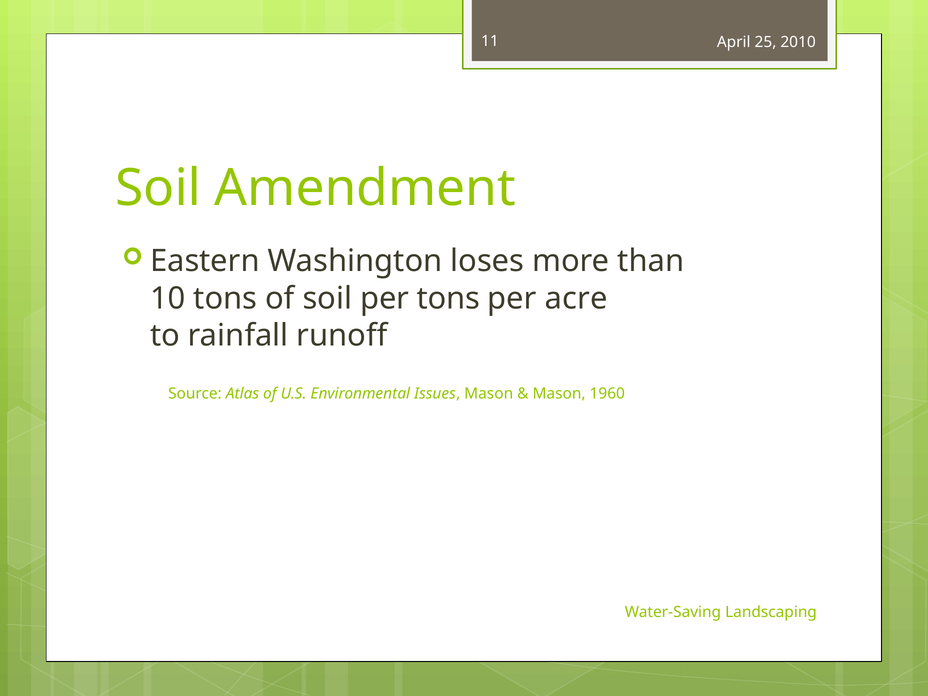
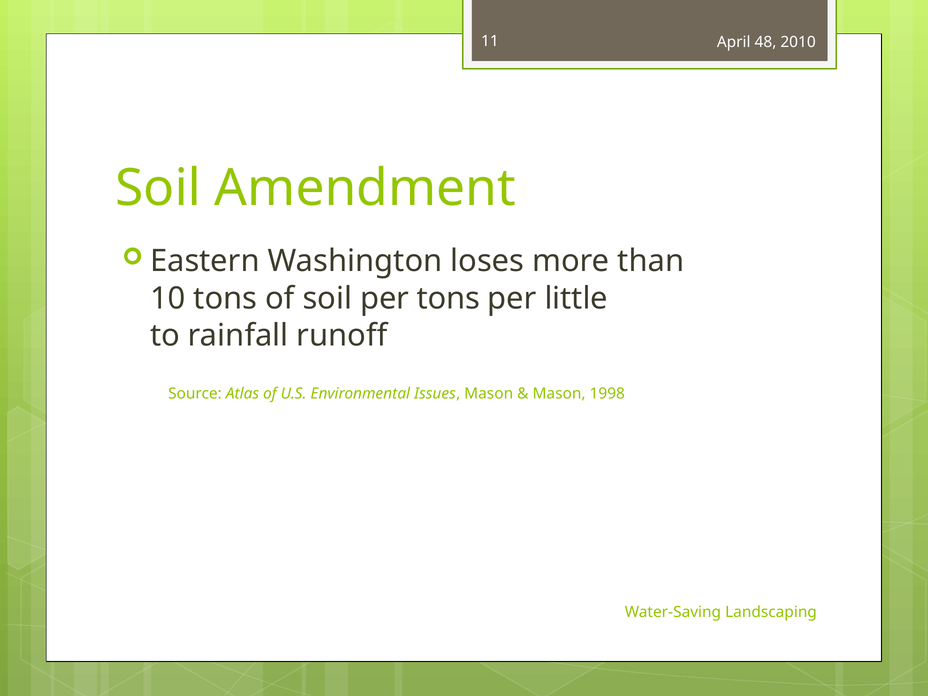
25: 25 -> 48 (766, 42)
acre: acre -> little (576, 298)
1960: 1960 -> 1998 (607, 394)
